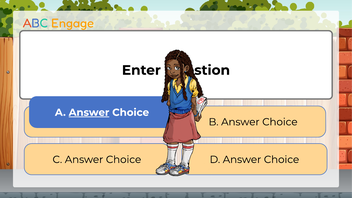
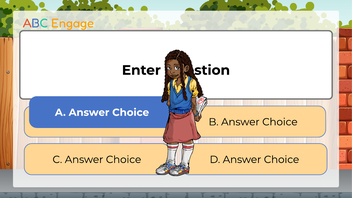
Answer underline: present -> none (89, 112)
